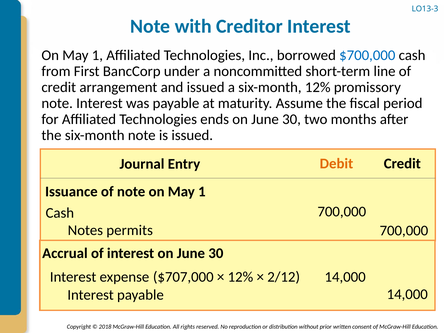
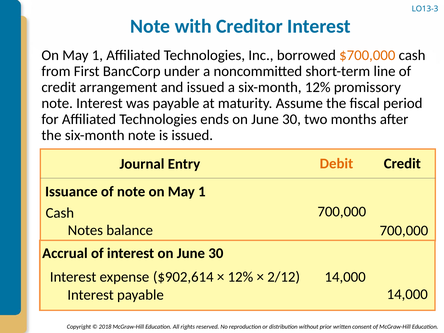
$700,000 colour: blue -> orange (367, 55)
permits: permits -> balance (130, 230)
$707,000: $707,000 -> $902,614 (183, 277)
